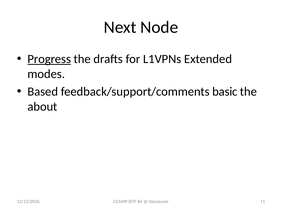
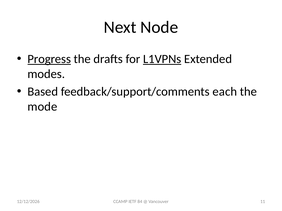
L1VPNs underline: none -> present (162, 59)
basic: basic -> each (225, 92)
about: about -> mode (42, 107)
